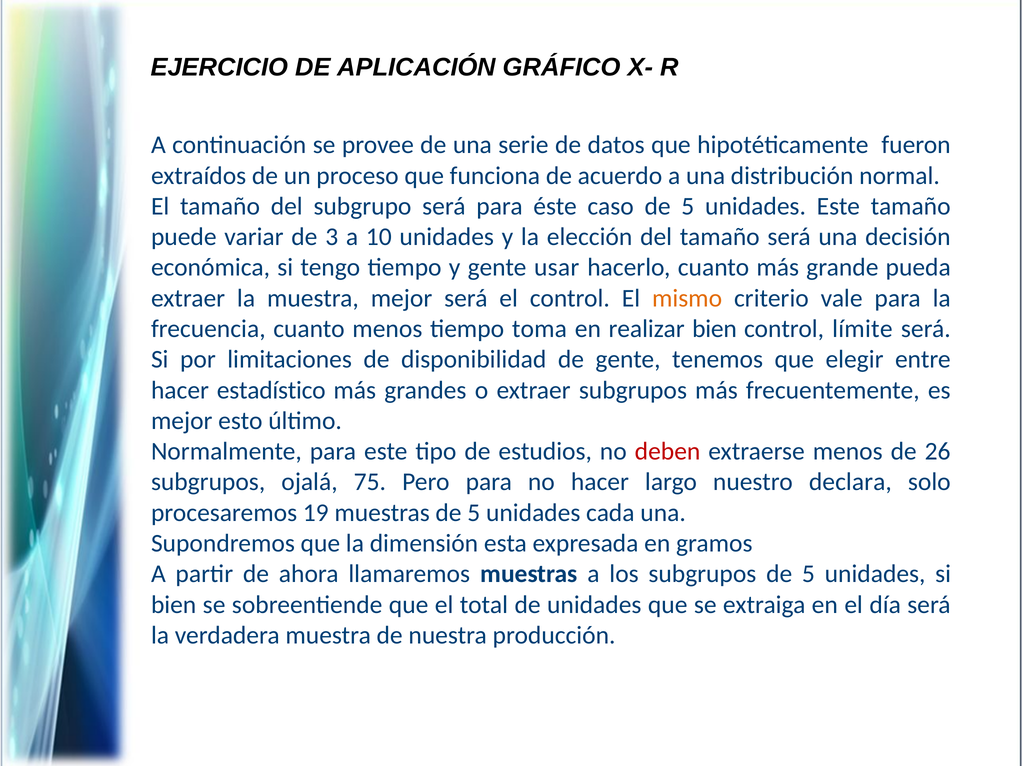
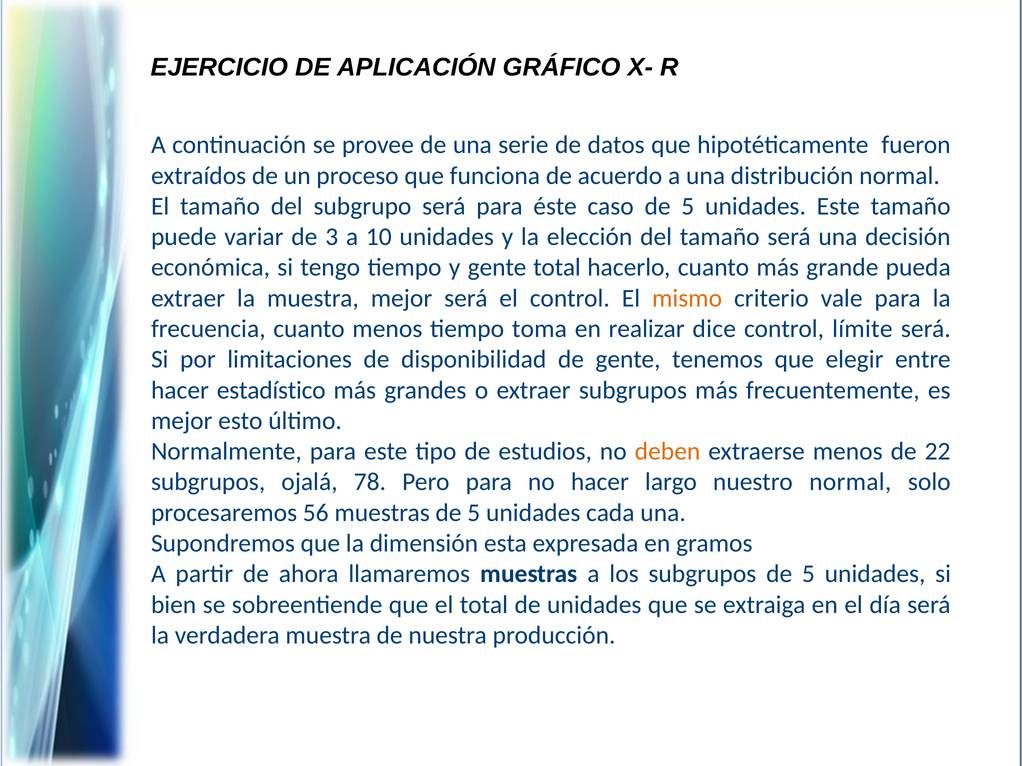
gente usar: usar -> total (557, 268)
realizar bien: bien -> dice (714, 329)
deben colour: red -> orange (668, 452)
26: 26 -> 22 (938, 452)
75: 75 -> 78 (370, 482)
nuestro declara: declara -> normal (850, 482)
19: 19 -> 56 (316, 513)
